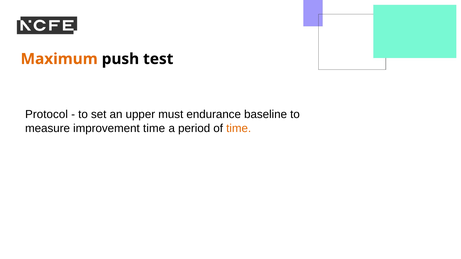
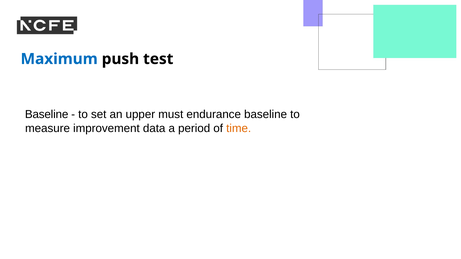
Maximum colour: orange -> blue (59, 59)
Protocol: Protocol -> Baseline (47, 115)
improvement time: time -> data (154, 128)
